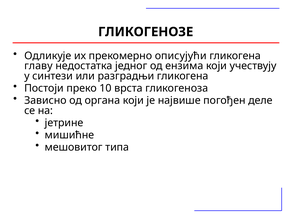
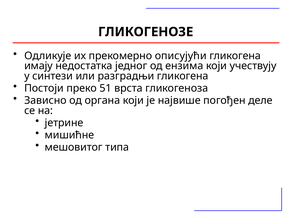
главу: главу -> имају (38, 66)
10: 10 -> 51 (105, 88)
